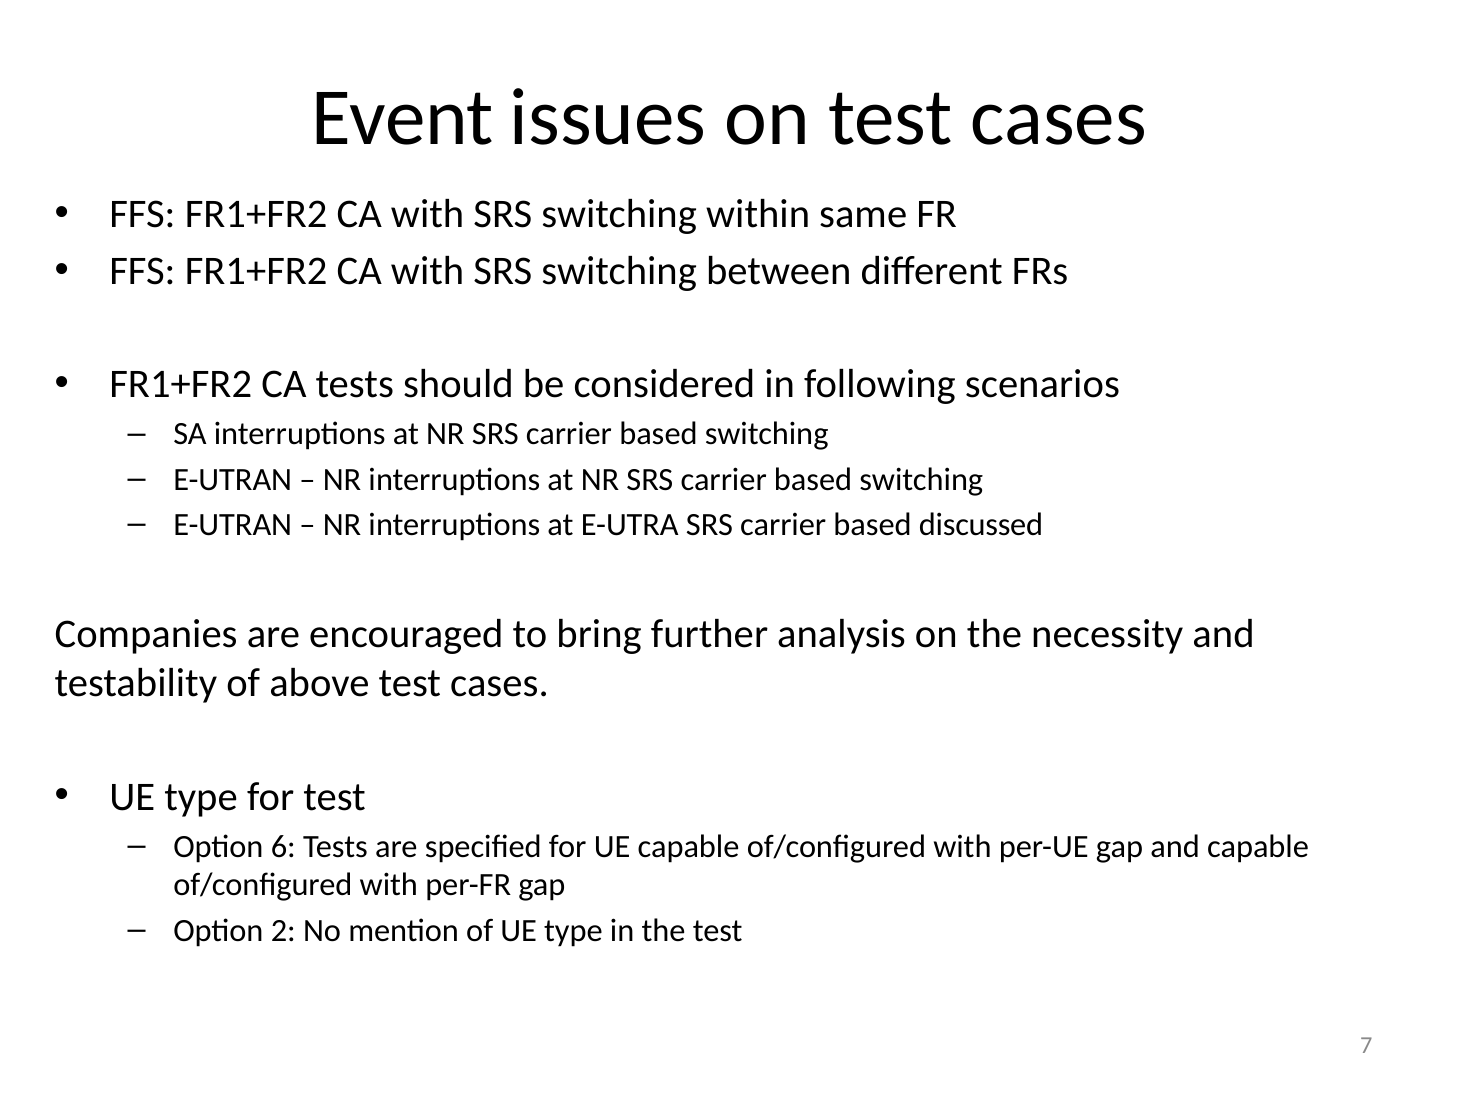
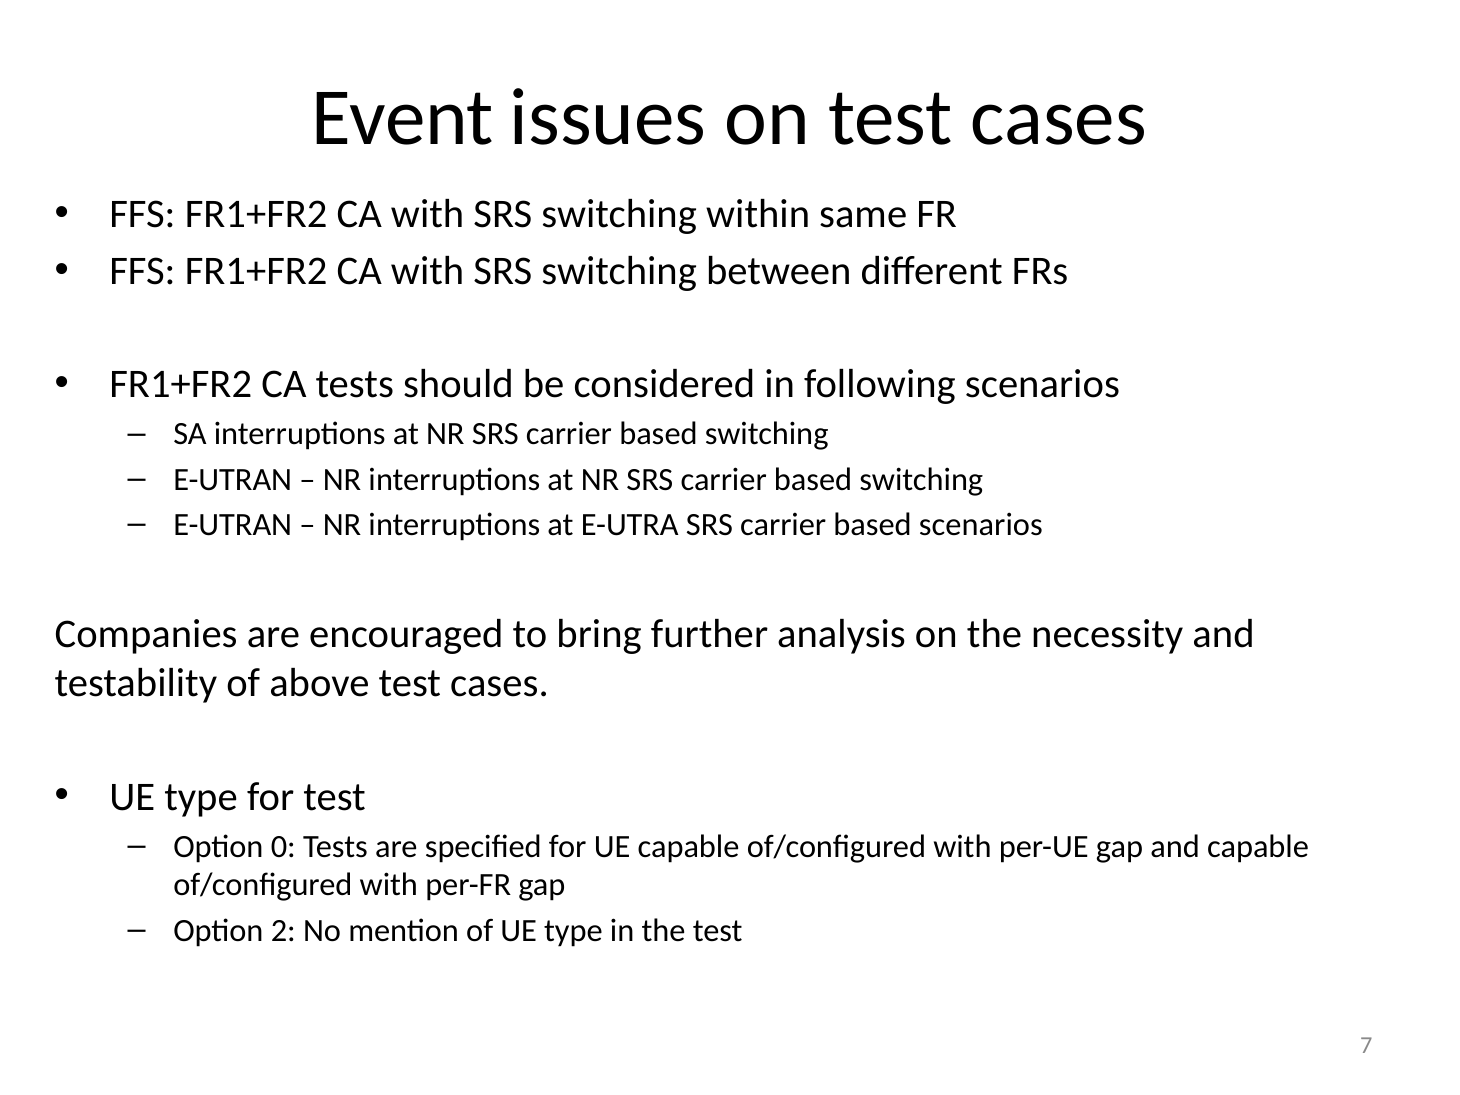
based discussed: discussed -> scenarios (981, 525)
6: 6 -> 0 (283, 846)
